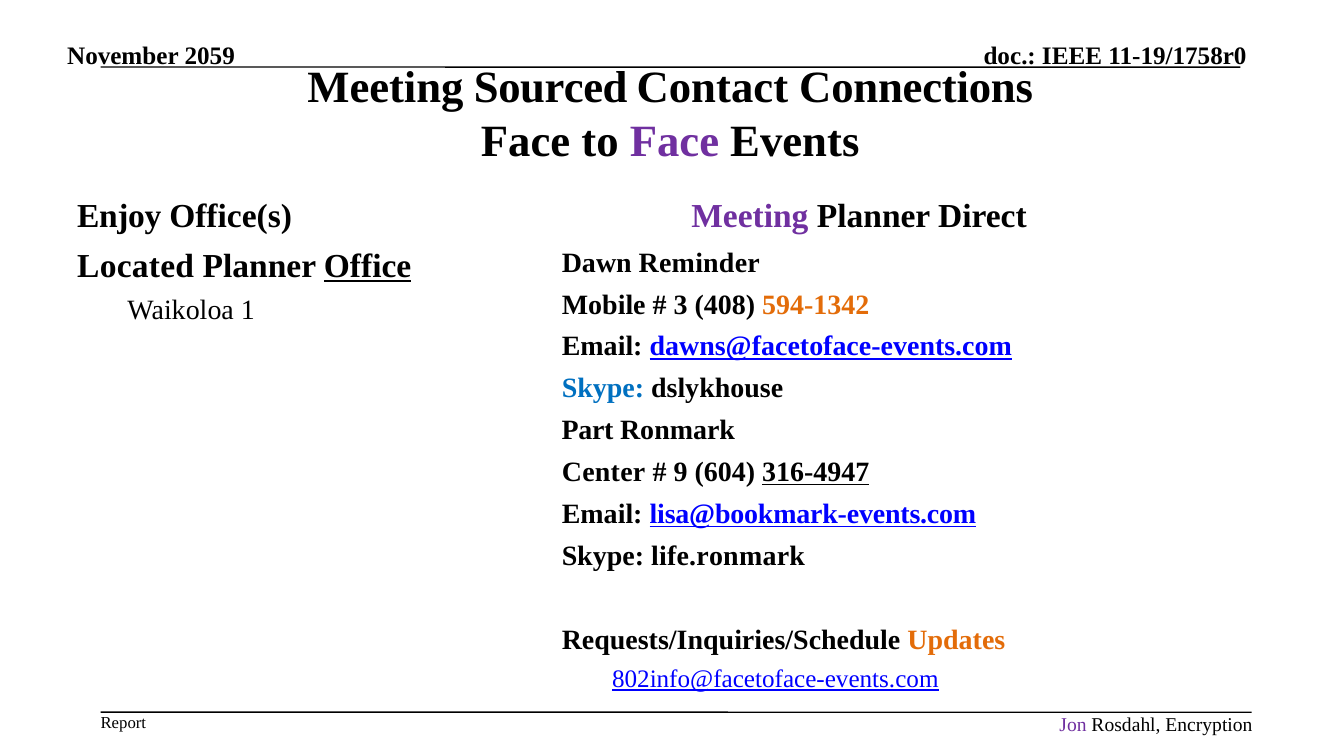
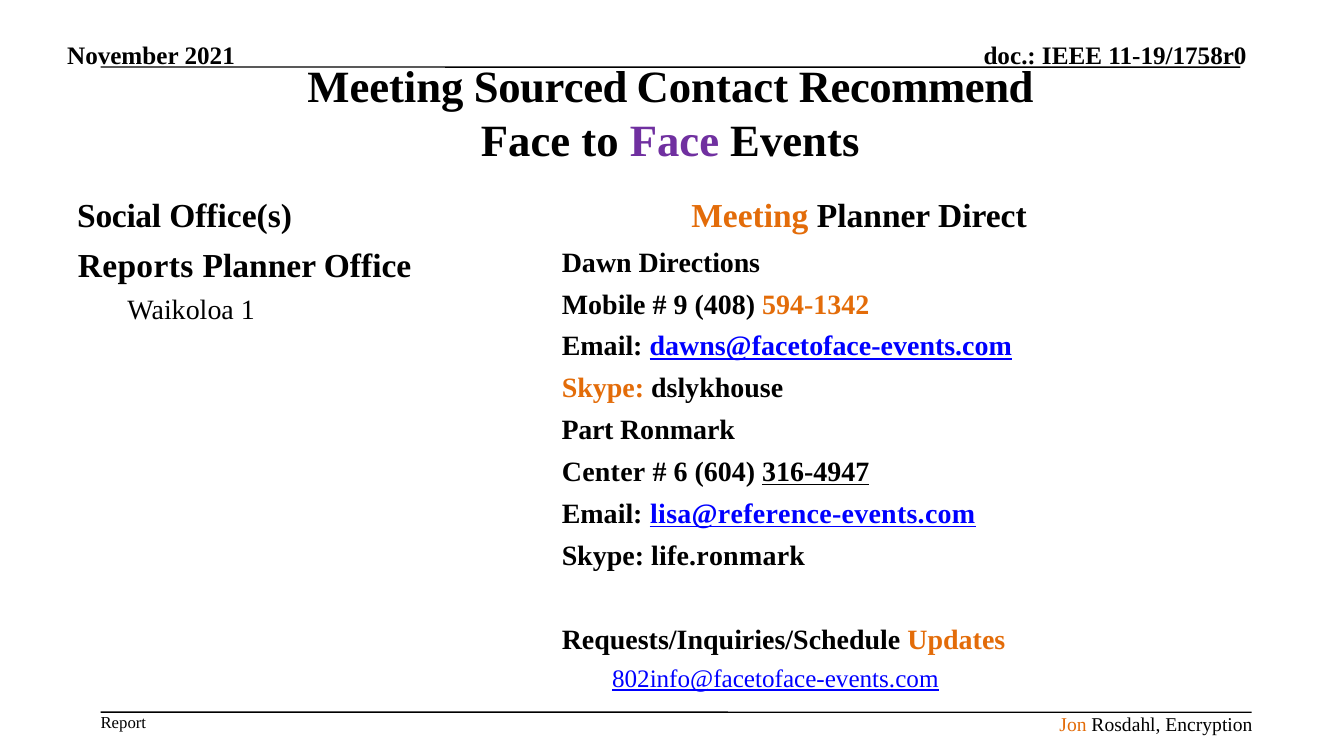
2059: 2059 -> 2021 (210, 56)
Connections: Connections -> Recommend (916, 88)
Enjoy: Enjoy -> Social (119, 216)
Meeting colour: purple -> orange (750, 216)
Reminder: Reminder -> Directions (699, 263)
Located: Located -> Reports (136, 267)
Office underline: present -> none (368, 267)
3: 3 -> 9 (681, 305)
Skype colour: blue -> orange (603, 389)
9: 9 -> 6 (681, 473)
lisa@bookmark-events.com: lisa@bookmark-events.com -> lisa@reference-events.com (813, 515)
Jon colour: purple -> orange (1073, 725)
